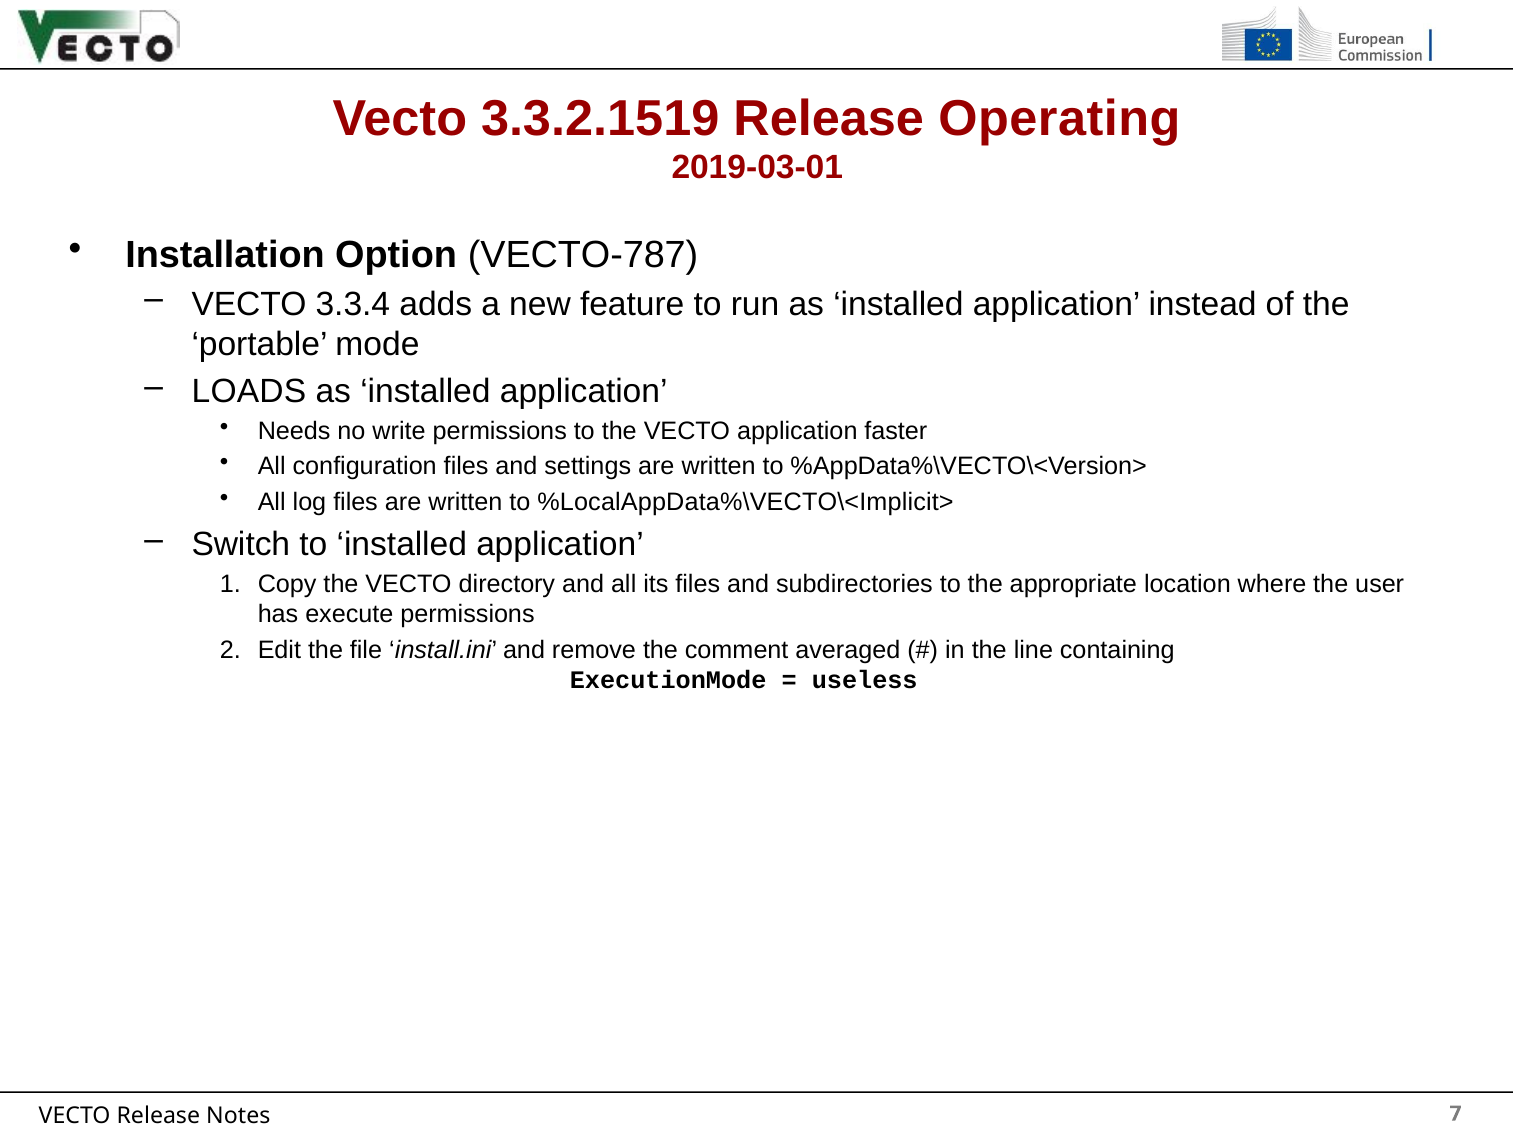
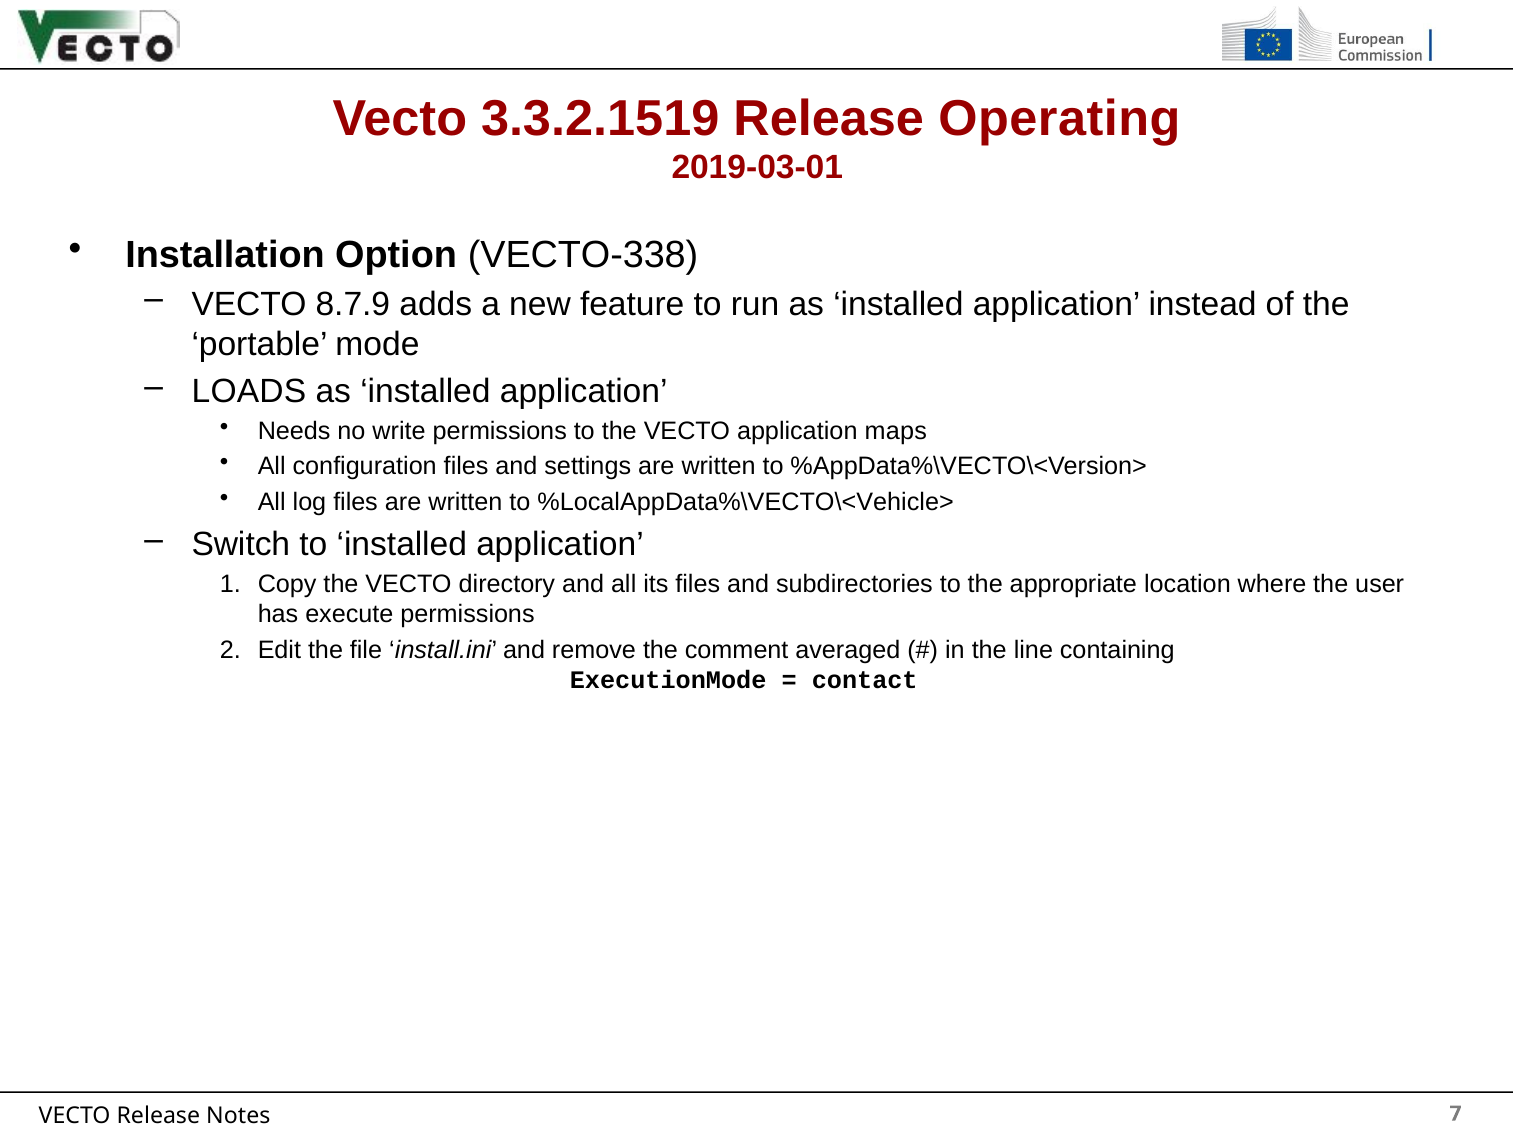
VECTO-787: VECTO-787 -> VECTO-338 (583, 255)
3.3.4: 3.3.4 -> 8.7.9 (353, 304)
faster: faster -> maps (896, 431)
%LocalAppData%\VECTO\<Implicit>: %LocalAppData%\VECTO\<Implicit> -> %LocalAppData%\VECTO\<Vehicle> (746, 502)
useless: useless -> contact (865, 680)
